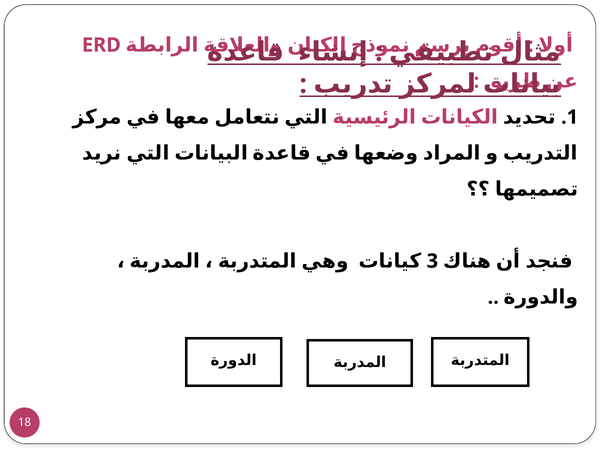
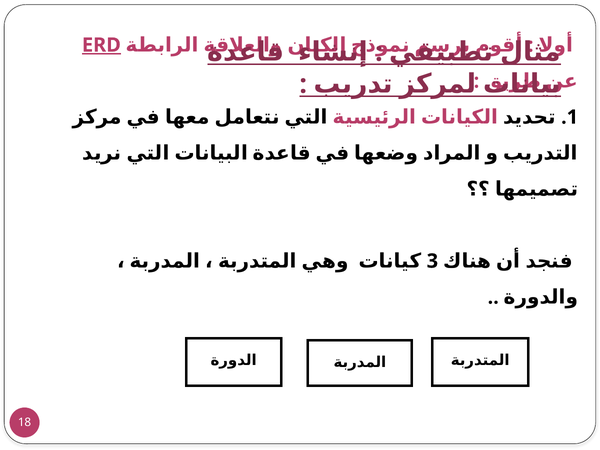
ERD underline: none -> present (101, 45)
